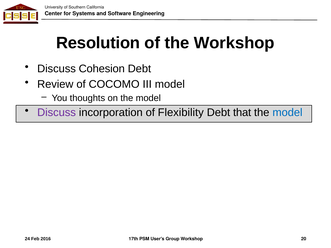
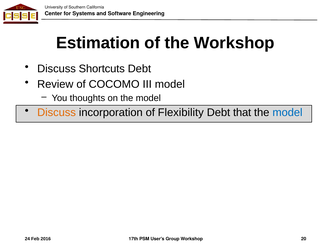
Resolution: Resolution -> Estimation (98, 43)
Cohesion: Cohesion -> Shortcuts (102, 69)
Discuss colour: purple -> orange (57, 113)
